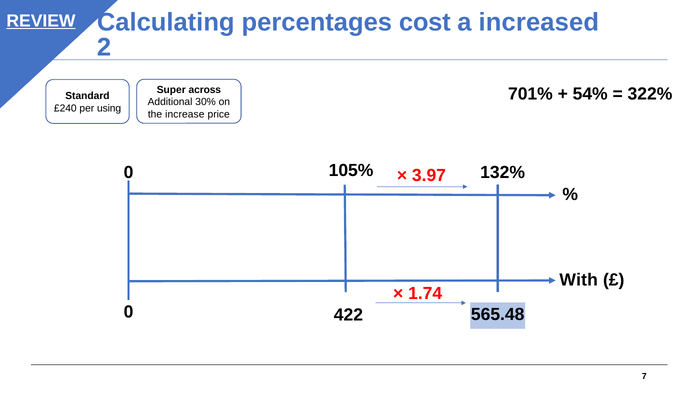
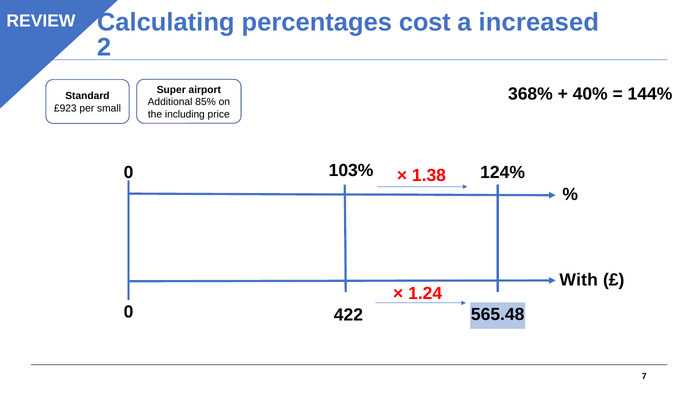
REVIEW underline: present -> none (41, 21)
across: across -> airport (205, 90)
701%: 701% -> 368% (530, 94)
54%: 54% -> 40% (590, 94)
322%: 322% -> 144% (650, 94)
30%: 30% -> 85% (206, 102)
£240: £240 -> £923 (65, 108)
using: using -> small (109, 108)
increase: increase -> including (185, 114)
105%: 105% -> 103% (351, 170)
132%: 132% -> 124% (503, 172)
3.97: 3.97 -> 1.38 (429, 175)
1.74: 1.74 -> 1.24 (425, 293)
